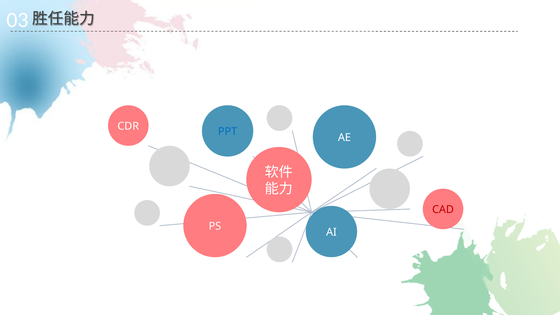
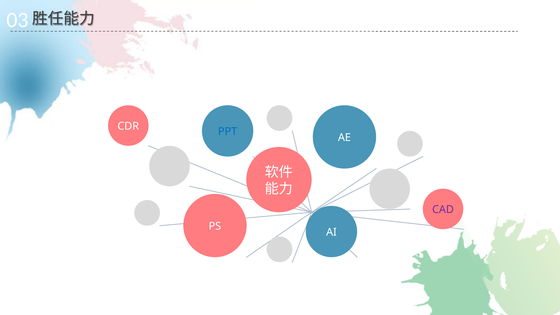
CAD colour: red -> purple (443, 210)
